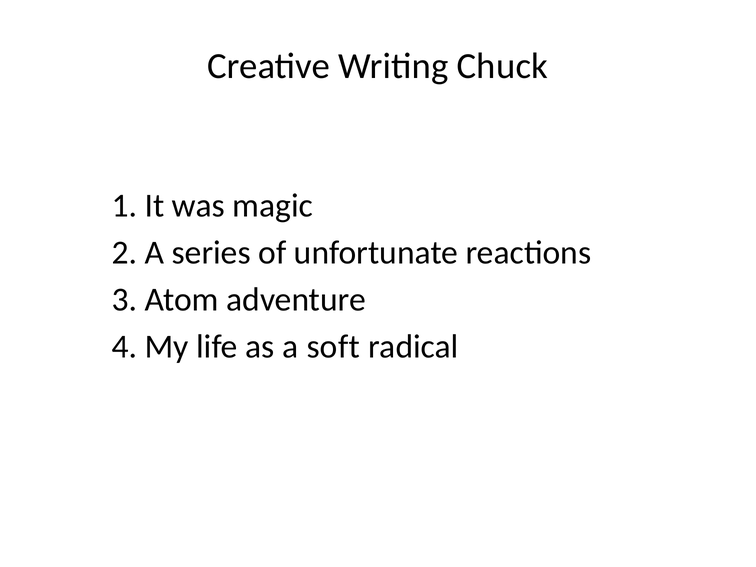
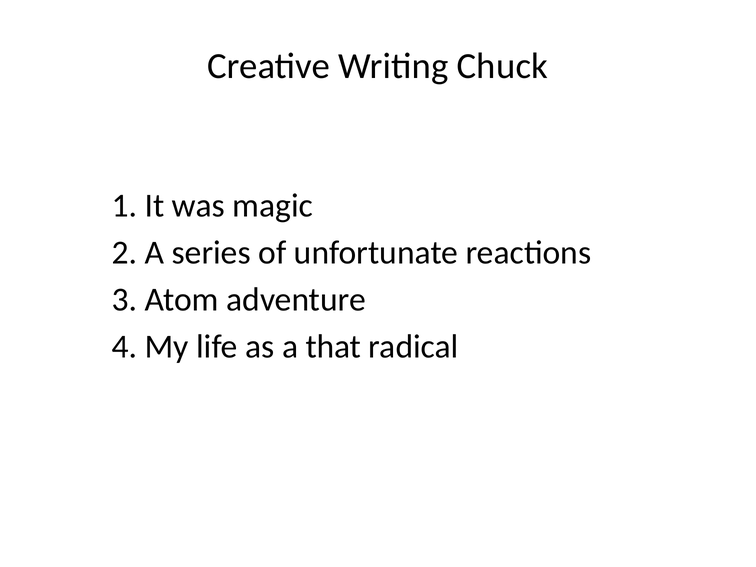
soft: soft -> that (333, 347)
